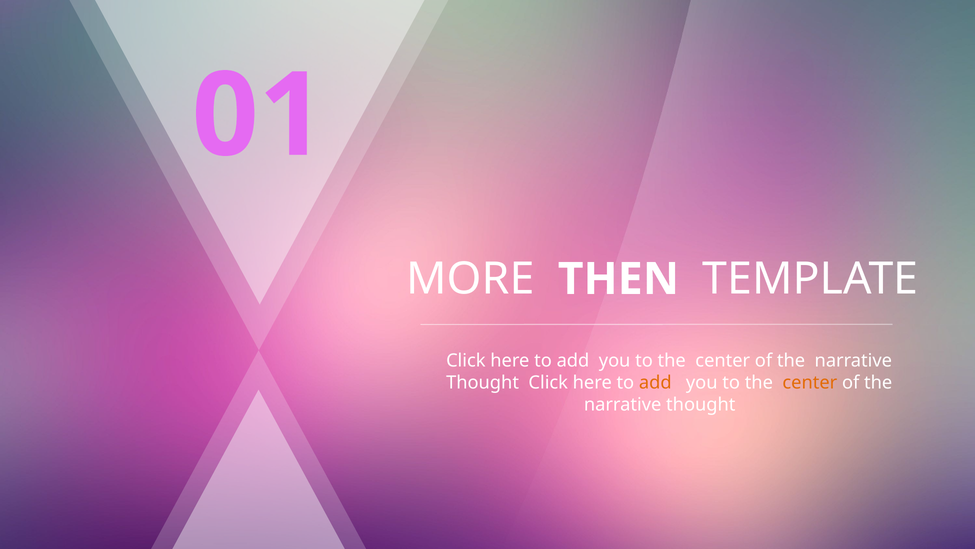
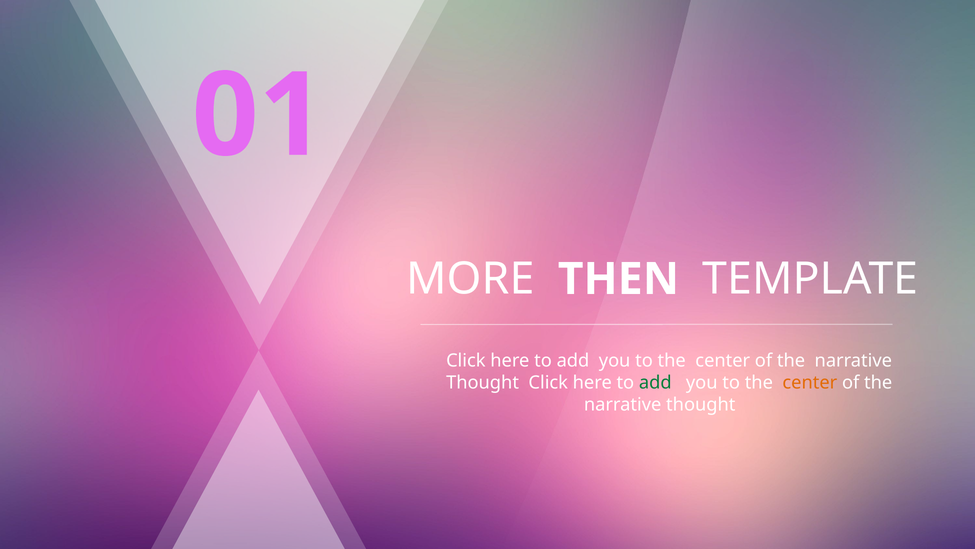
add colour: orange -> green (655, 383)
